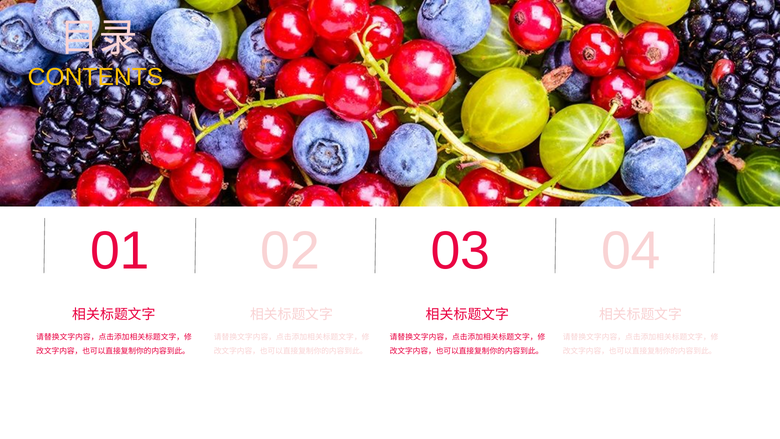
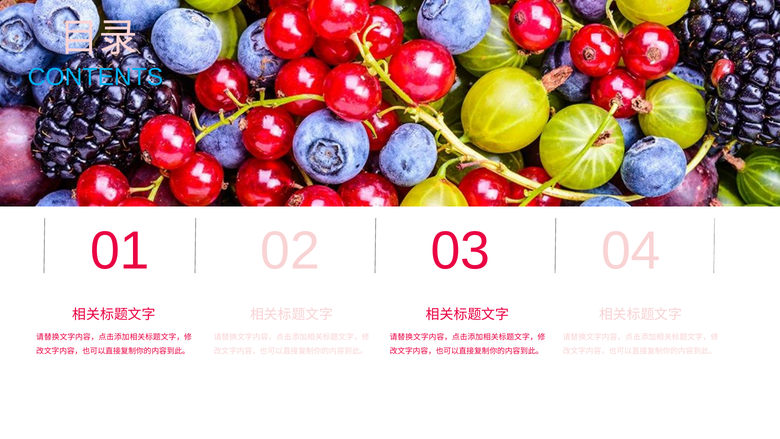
CONTENTS colour: yellow -> light blue (95, 77)
